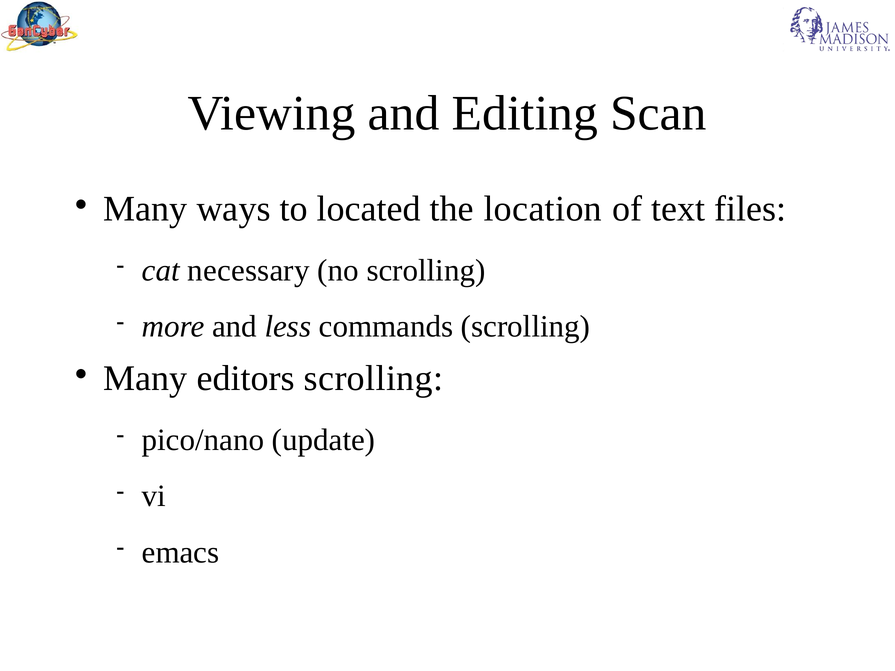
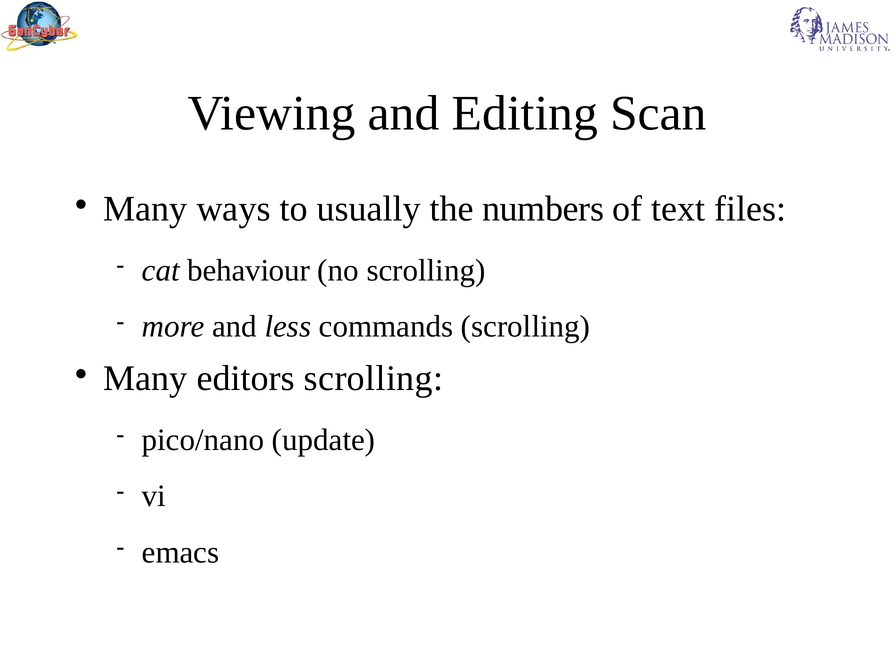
located: located -> usually (369, 209)
location: location -> numbers (543, 209)
necessary: necessary -> behaviour (249, 271)
